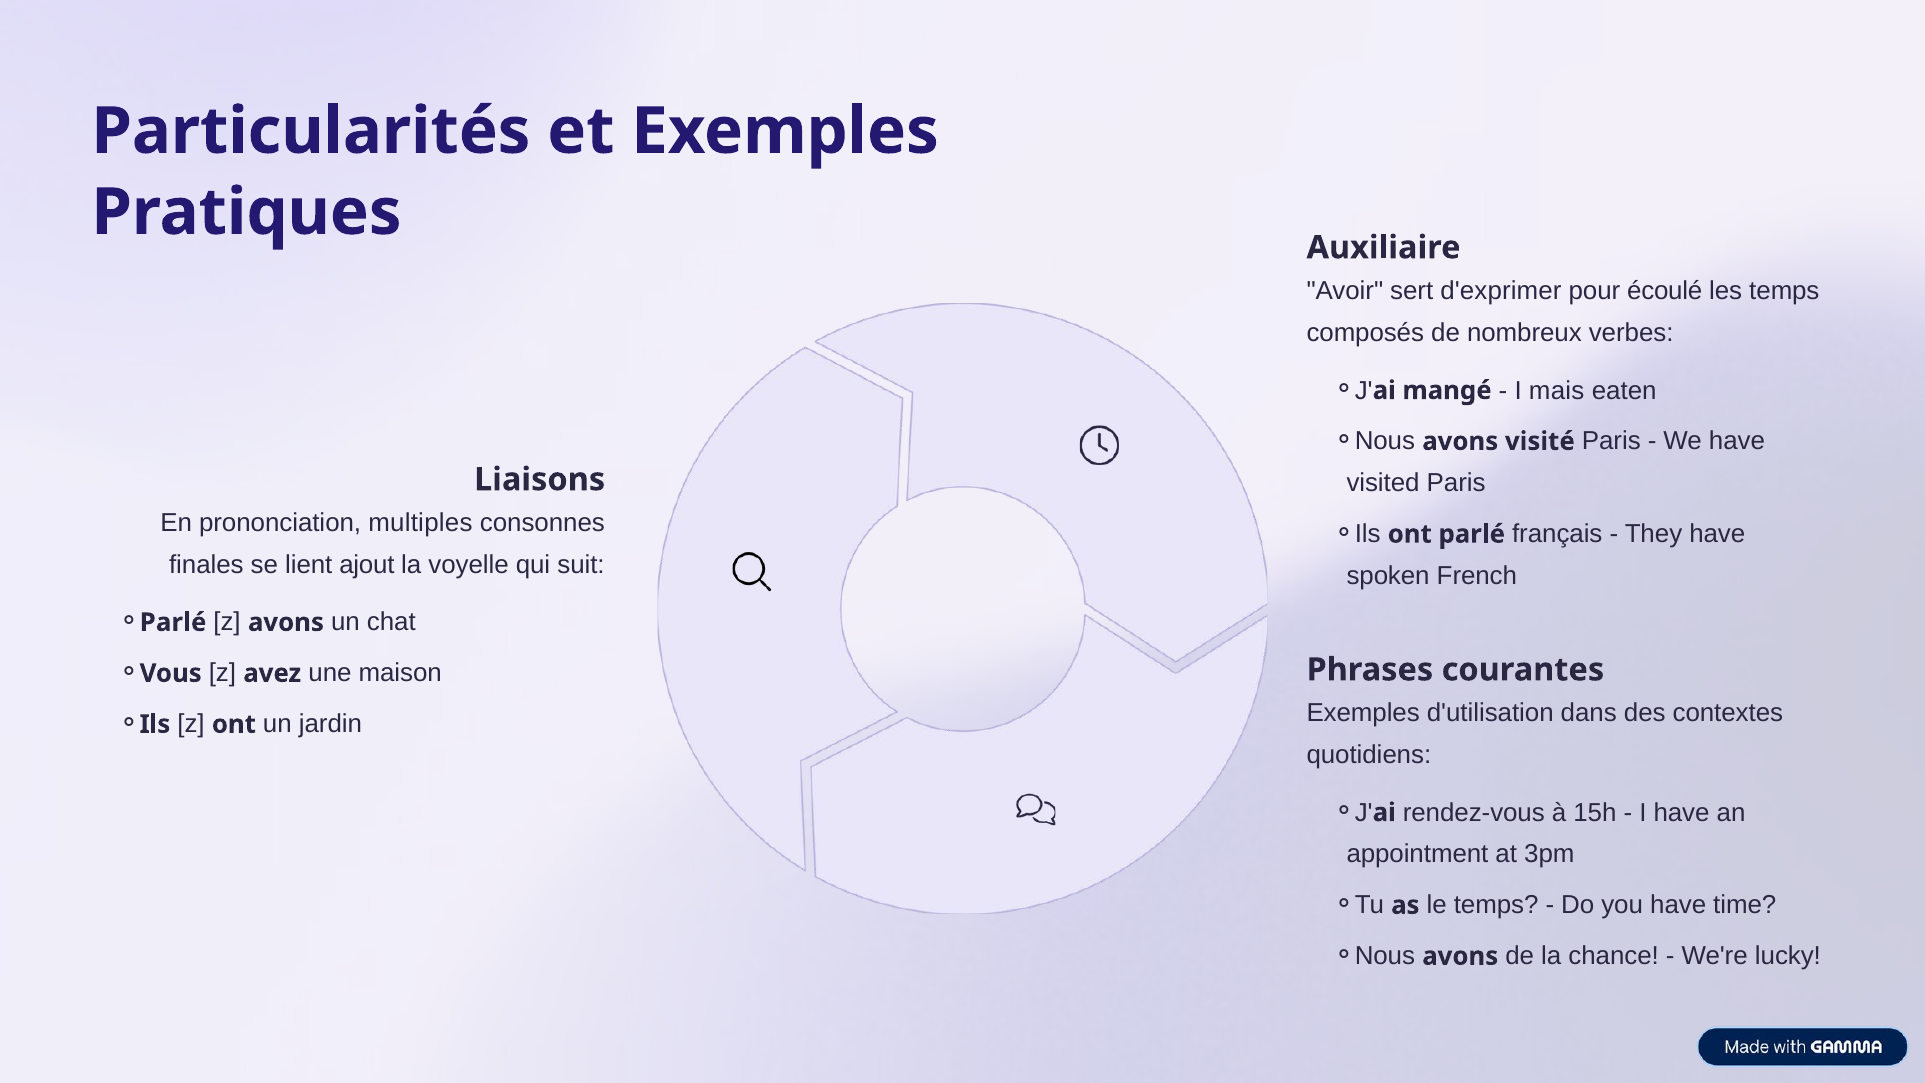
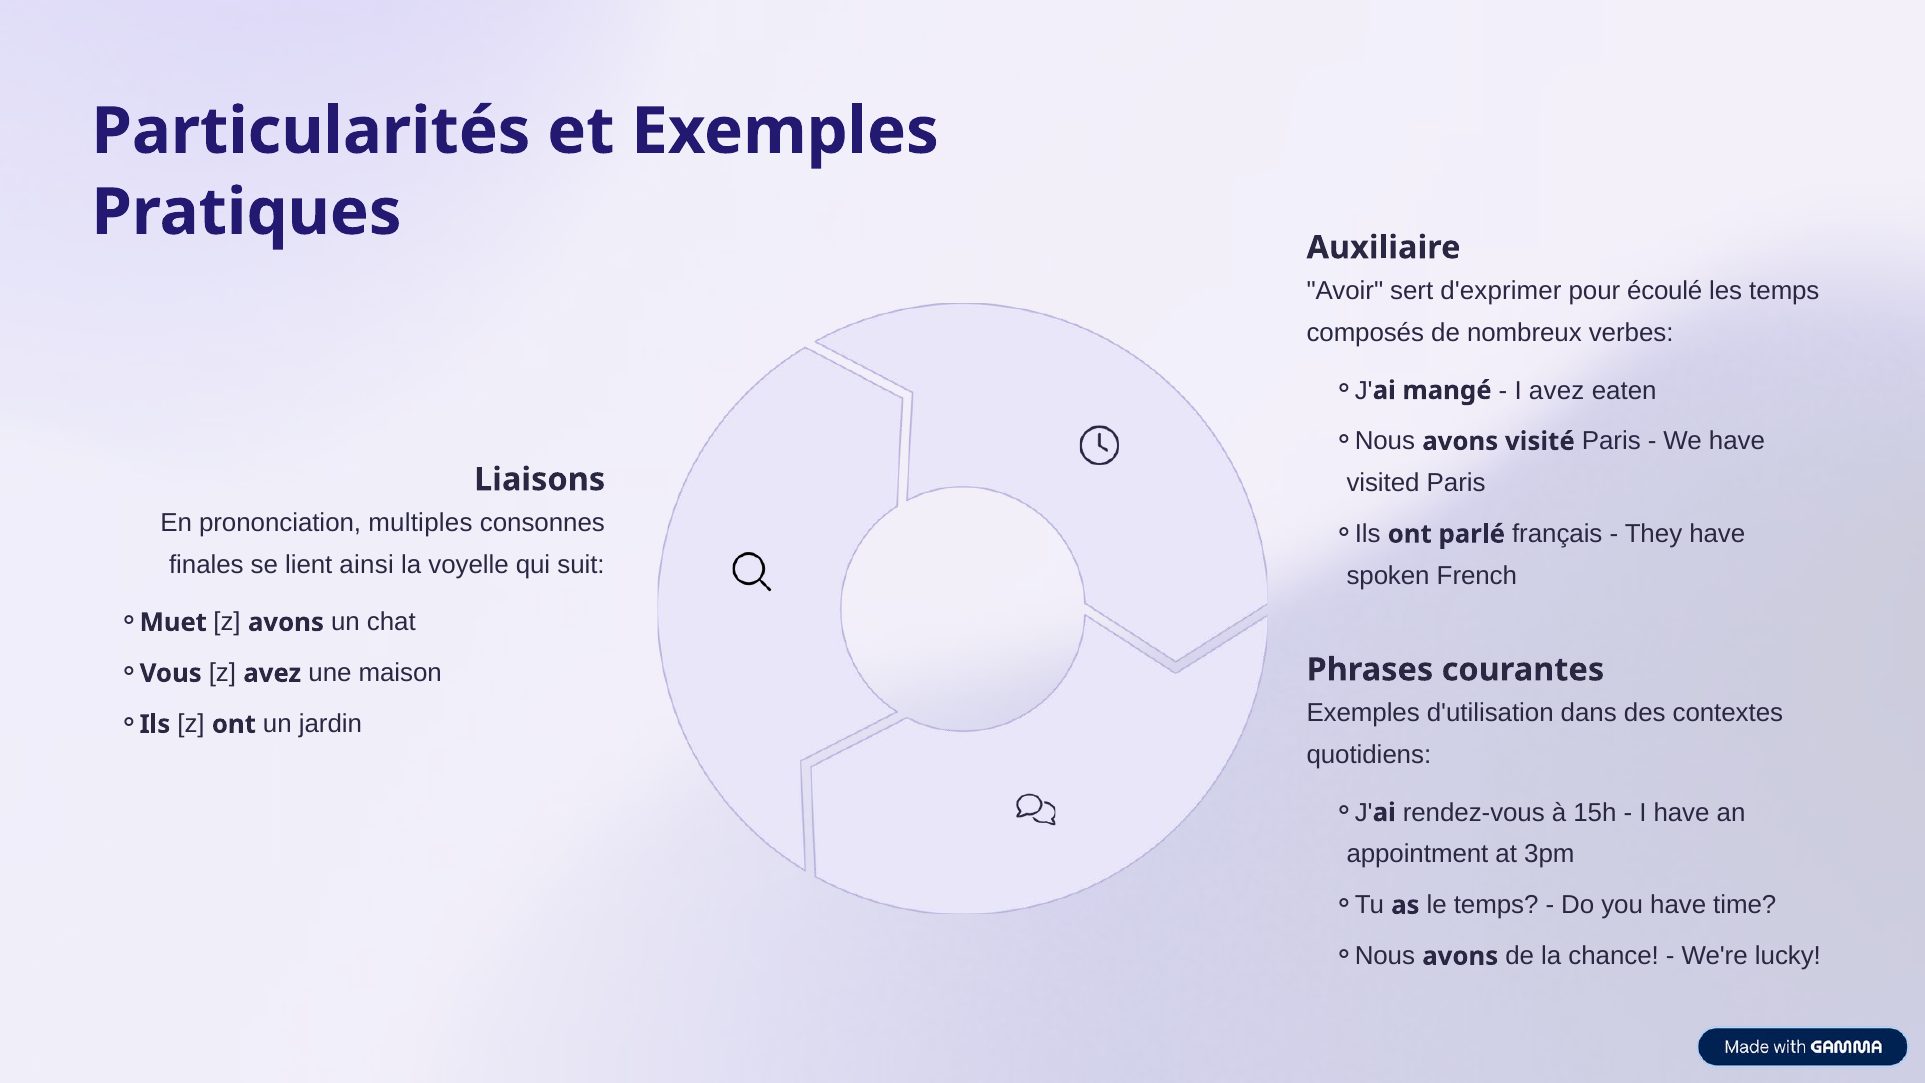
I mais: mais -> avez (1557, 390)
ajout: ajout -> ainsi (367, 565)
Parlé: Parlé -> Muet (173, 622)
